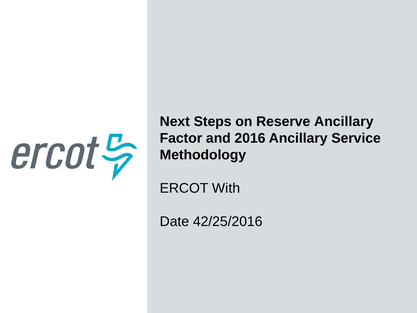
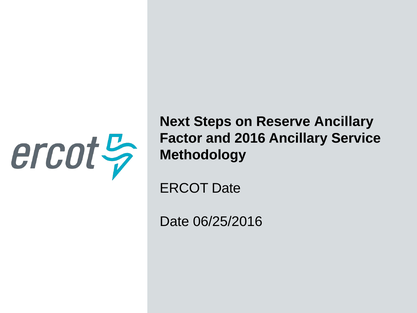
ERCOT With: With -> Date (226, 188)
42/25/2016: 42/25/2016 -> 06/25/2016 (228, 221)
